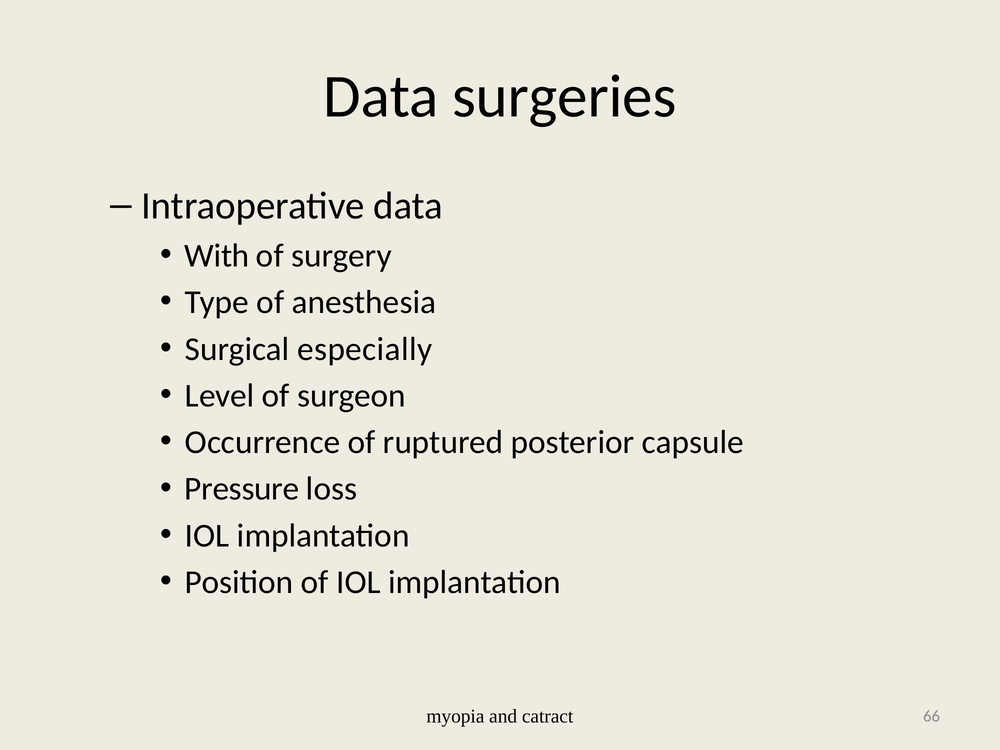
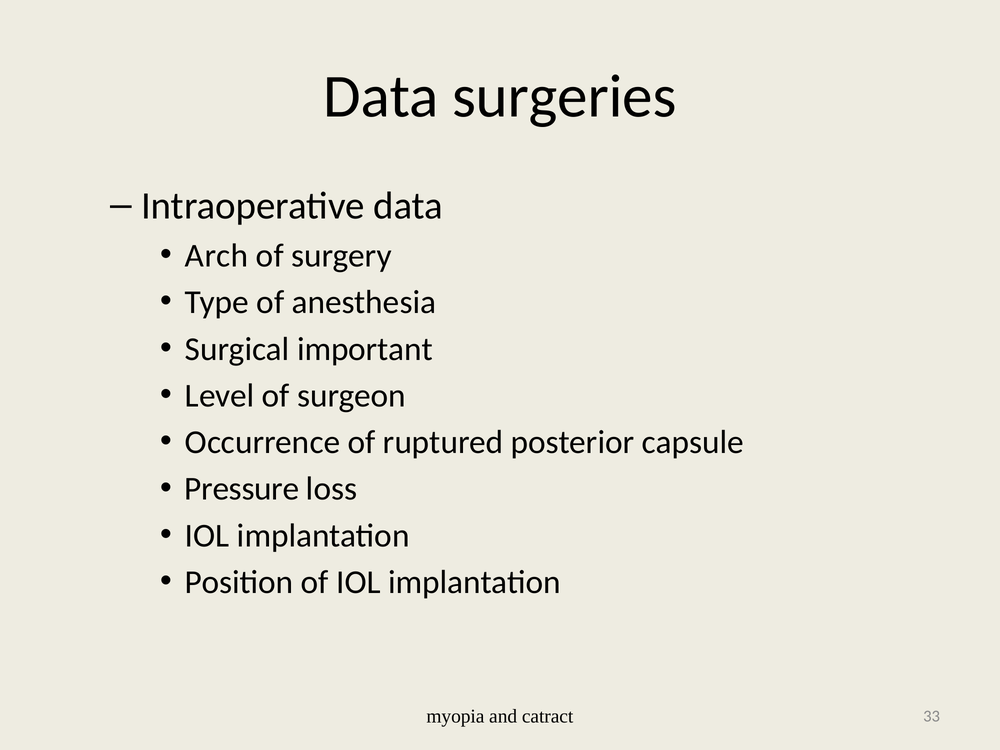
With: With -> Arch (217, 256)
especially: especially -> important (365, 349)
66: 66 -> 33 (932, 716)
